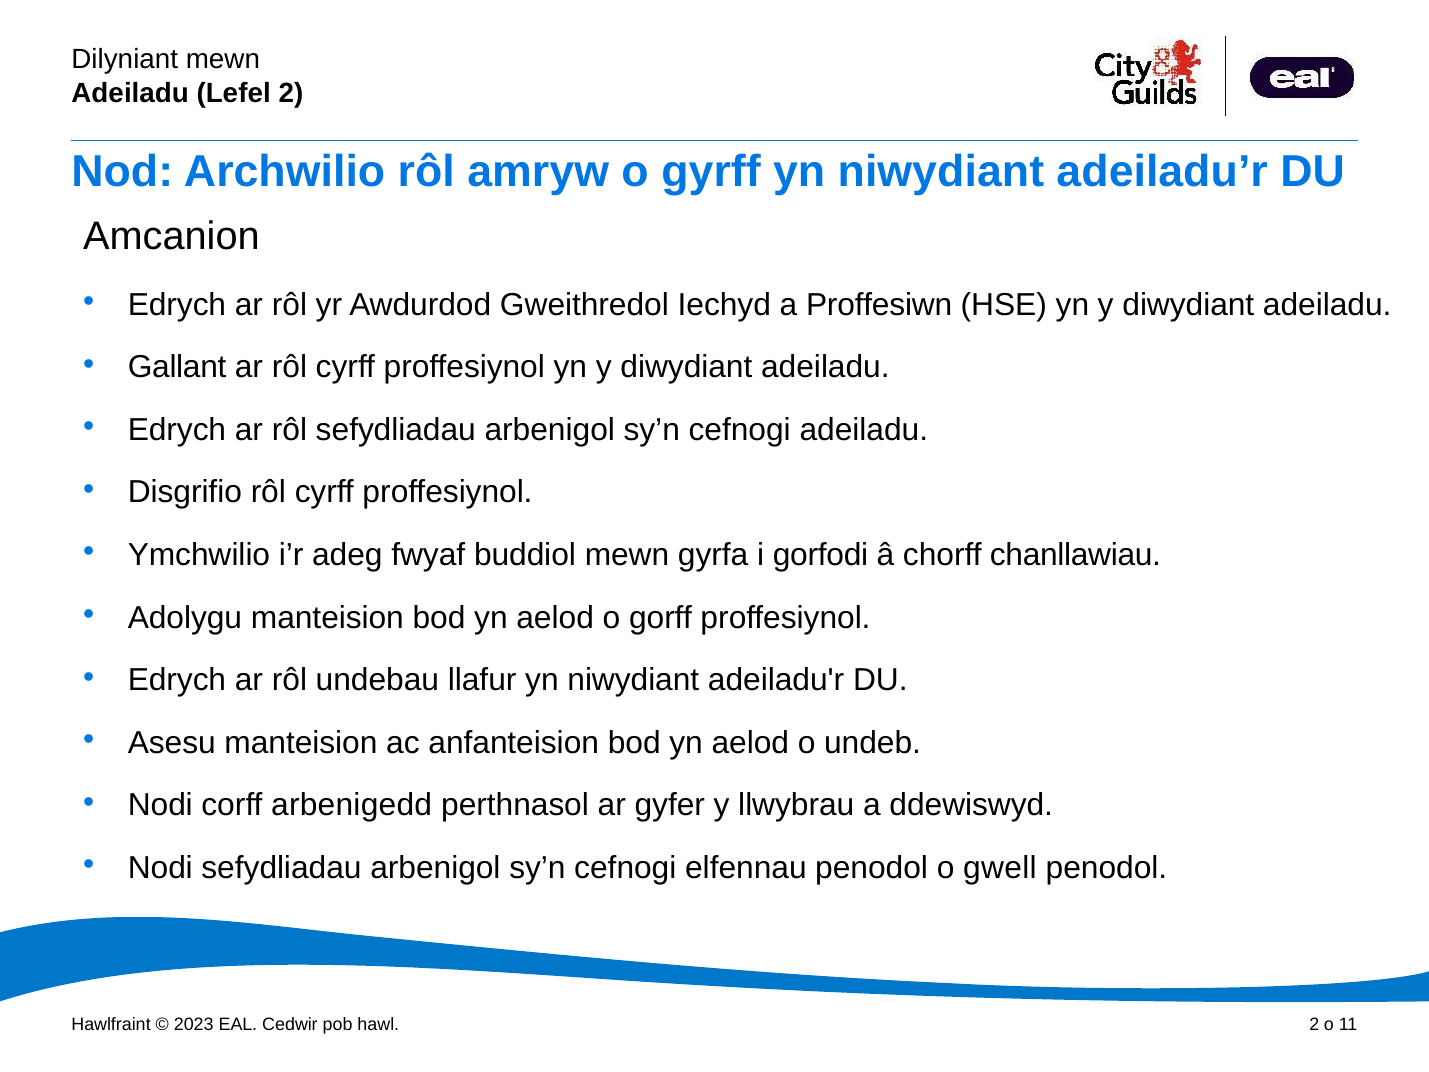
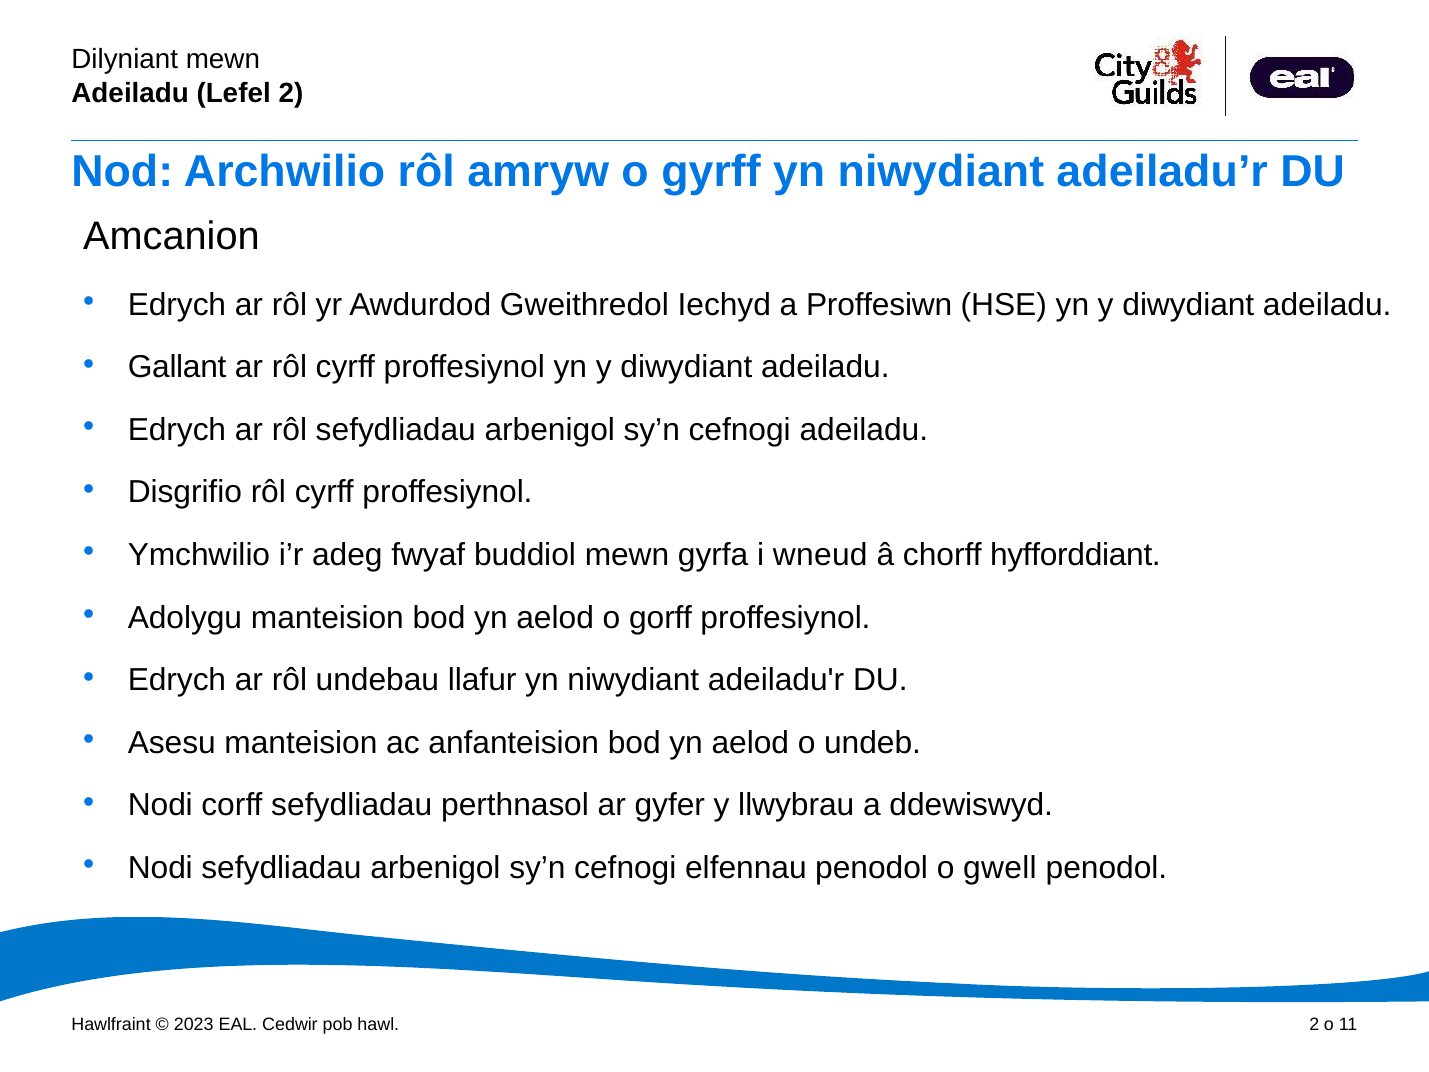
gorfodi: gorfodi -> wneud (820, 555)
chanllawiau: chanllawiau -> hyfforddiant (1075, 555)
corff arbenigedd: arbenigedd -> sefydliadau (352, 805)
